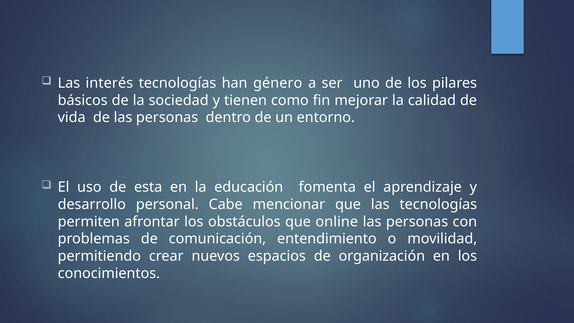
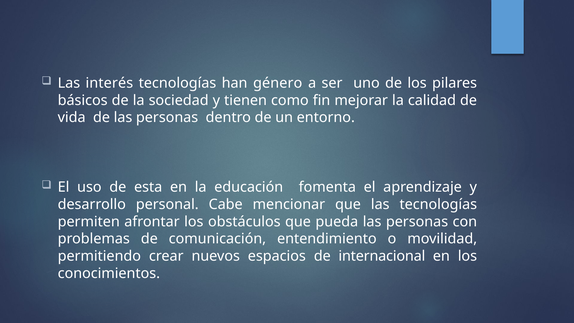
online: online -> pueda (337, 222)
organización: organización -> internacional (382, 256)
